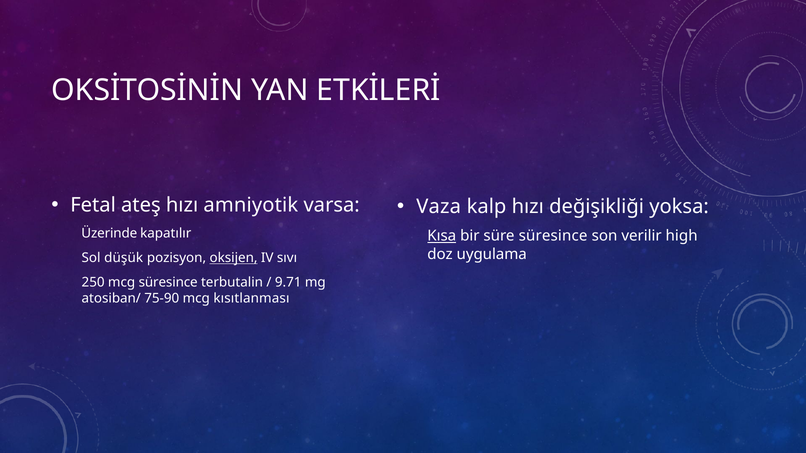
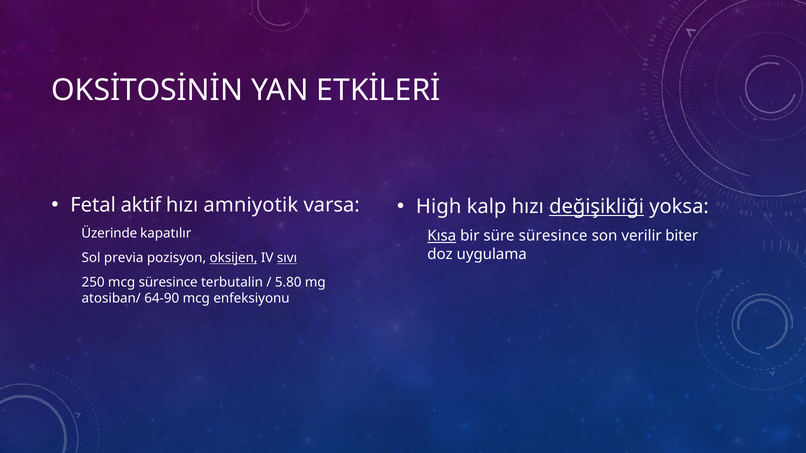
ateş: ateş -> aktif (141, 206)
Vaza: Vaza -> High (439, 207)
değişikliği underline: none -> present (597, 207)
high: high -> biter (682, 236)
düşük: düşük -> previa (124, 258)
sıvı underline: none -> present (287, 258)
9.71: 9.71 -> 5.80 (288, 283)
75-90: 75-90 -> 64-90 (162, 299)
kısıtlanması: kısıtlanması -> enfeksiyonu (252, 299)
